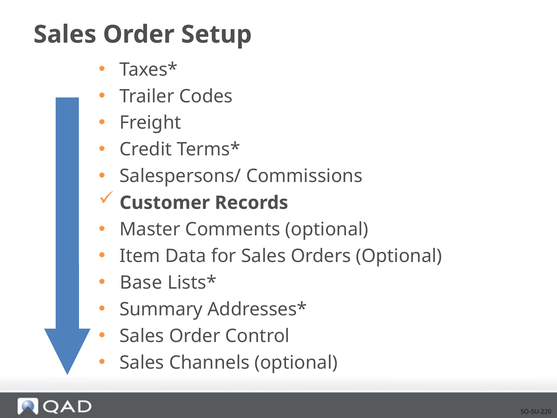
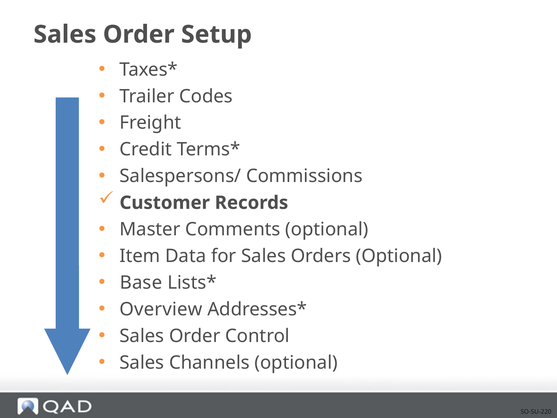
Summary: Summary -> Overview (161, 309)
